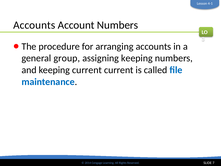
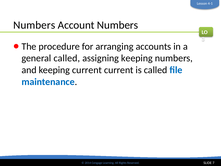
Accounts: Accounts -> Numbers (34, 25)
general group: group -> called (67, 58)
